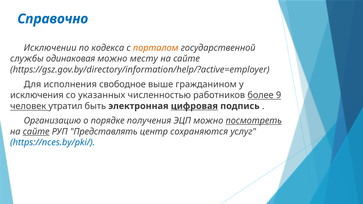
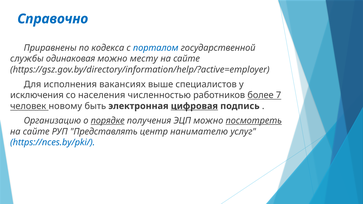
Исключении: Исключении -> Приравнены (50, 48)
порталом colour: orange -> blue (156, 48)
свободное: свободное -> вакансиях (122, 84)
гражданином: гражданином -> специалистов (206, 84)
указанных: указанных -> населения (102, 95)
9: 9 -> 7 (279, 95)
утратил: утратил -> новому (65, 106)
порядке underline: none -> present (108, 121)
сайте underline: present -> none (36, 132)
сохраняются: сохраняются -> нанимателю (199, 132)
